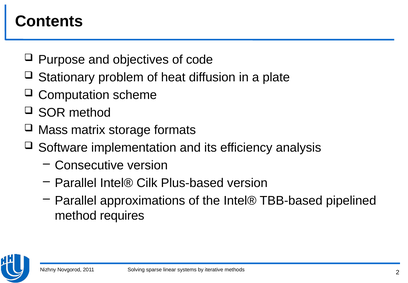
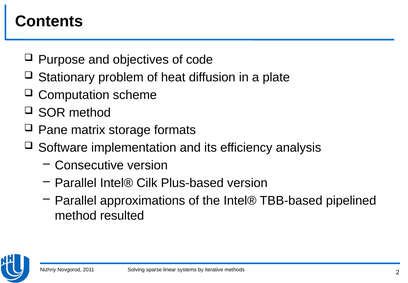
Mass: Mass -> Pane (53, 130)
requires: requires -> resulted (122, 215)
